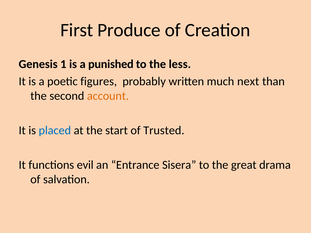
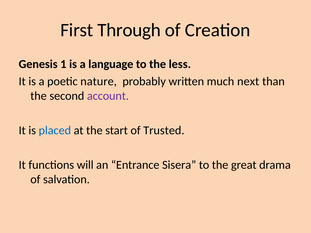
Produce: Produce -> Through (129, 30)
punished: punished -> language (111, 64)
figures: figures -> nature (99, 81)
account colour: orange -> purple (108, 96)
evil: evil -> will (85, 165)
